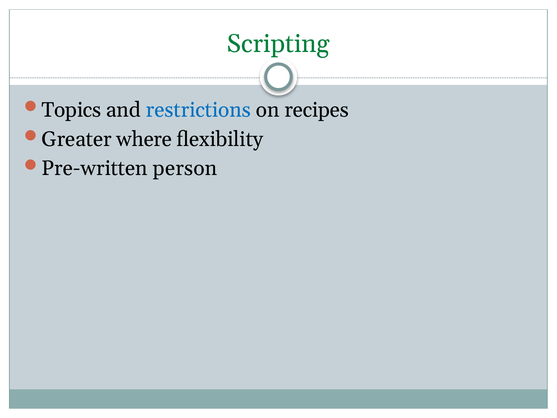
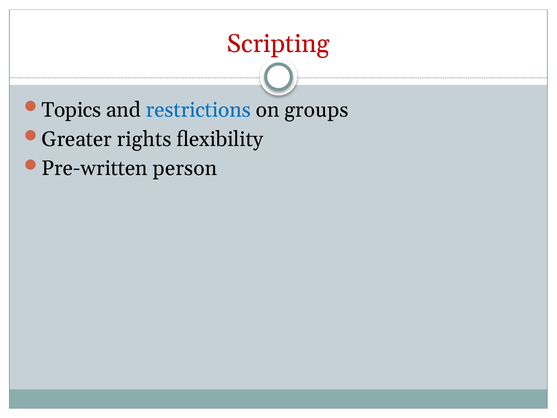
Scripting colour: green -> red (278, 44)
recipes: recipes -> groups (317, 110)
where: where -> rights (144, 139)
